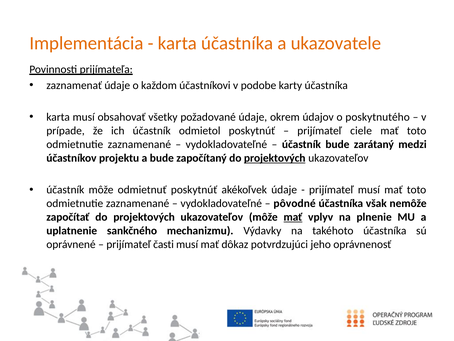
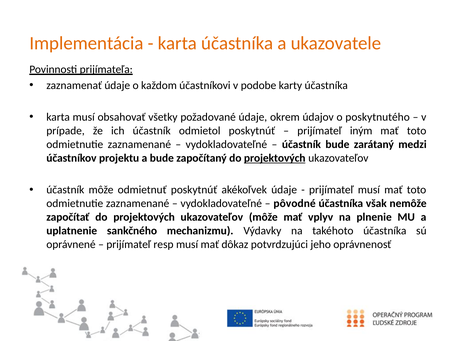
ciele: ciele -> iným (361, 131)
mať underline: present -> none (293, 217)
časti: časti -> resp (163, 244)
